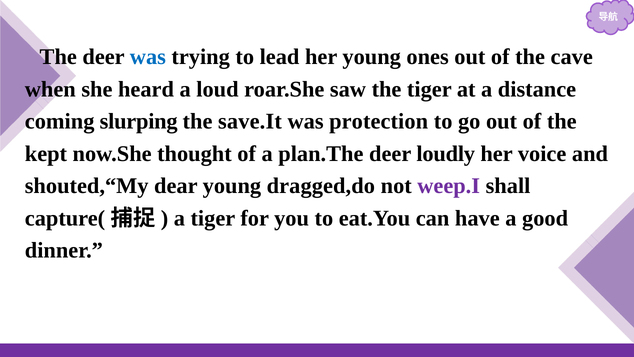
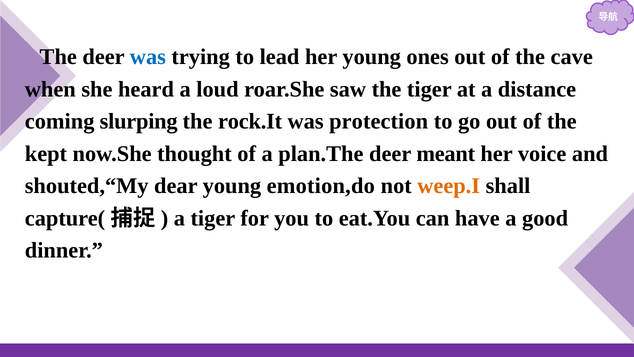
save.It: save.It -> rock.It (250, 121)
loudly: loudly -> meant (446, 153)
dragged,do: dragged,do -> emotion,do (321, 186)
weep.I colour: purple -> orange (449, 186)
